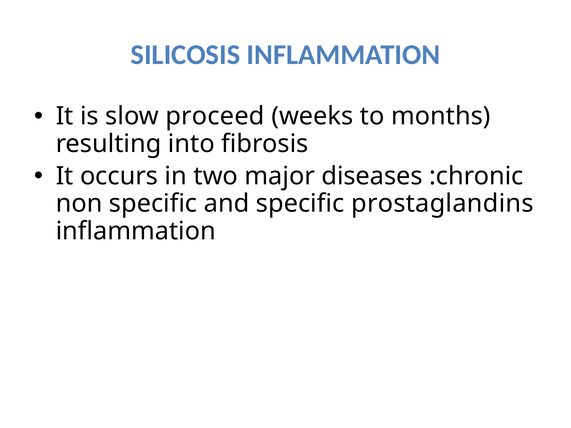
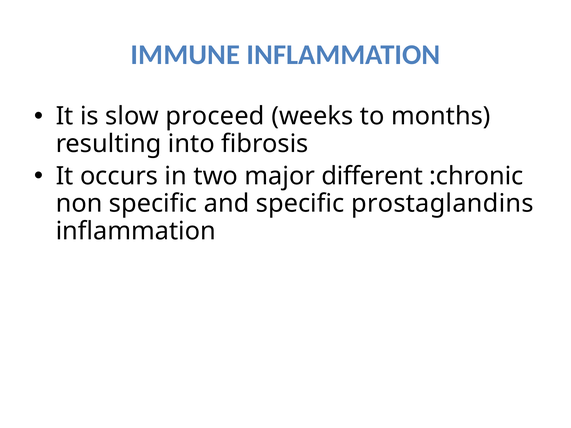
SILICOSIS: SILICOSIS -> IMMUNE (185, 55)
diseases: diseases -> different (372, 176)
